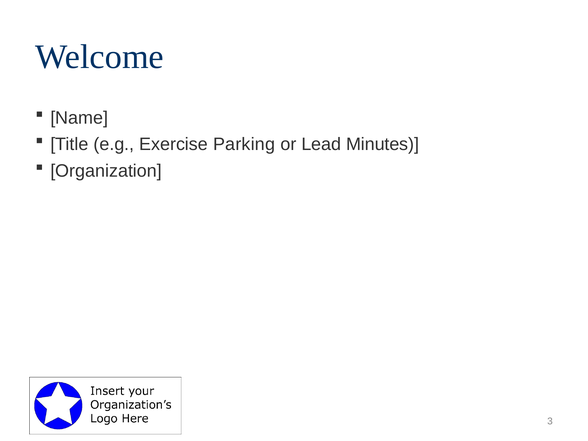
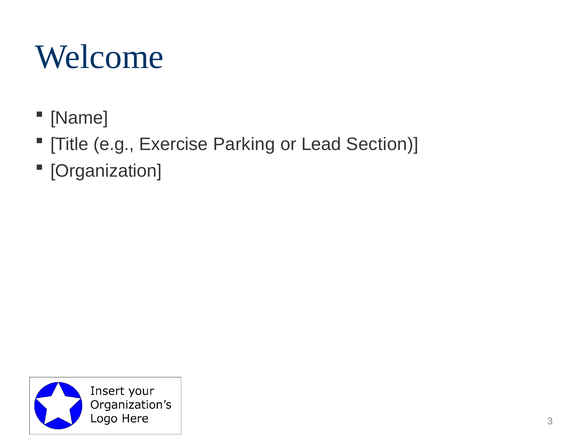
Minutes: Minutes -> Section (382, 144)
